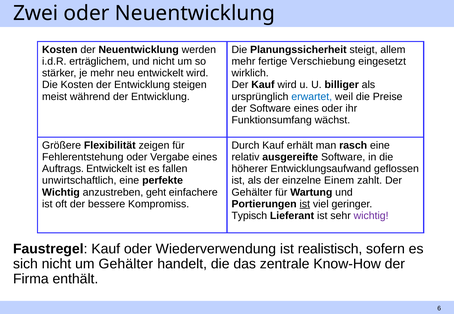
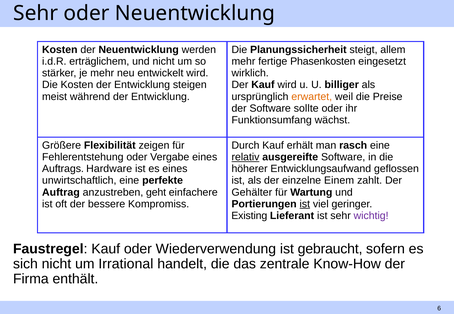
Zwei: Zwei -> Sehr (36, 13)
Verschiebung: Verschiebung -> Phasenkosten (323, 61)
erwartet colour: blue -> orange (312, 97)
Software eines: eines -> sollte (306, 108)
relativ underline: none -> present (245, 157)
Auftrags Entwickelt: Entwickelt -> Hardware (109, 169)
es fallen: fallen -> eines (175, 169)
Wichtig: Wichtig -> Auftrag (61, 192)
Typisch: Typisch -> Existing (249, 216)
realistisch: realistisch -> gebraucht (330, 249)
um Gehälter: Gehälter -> Irrational (126, 264)
